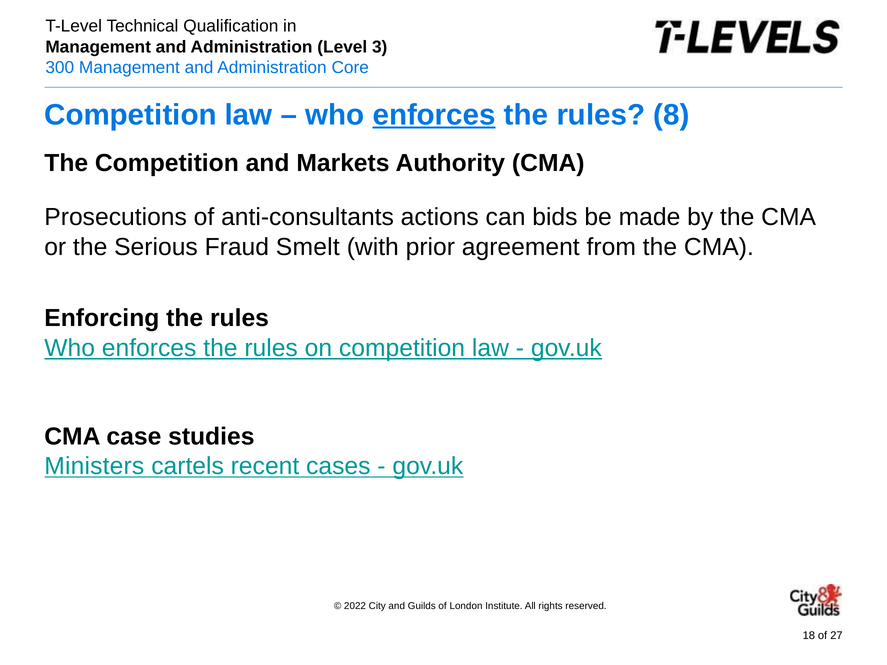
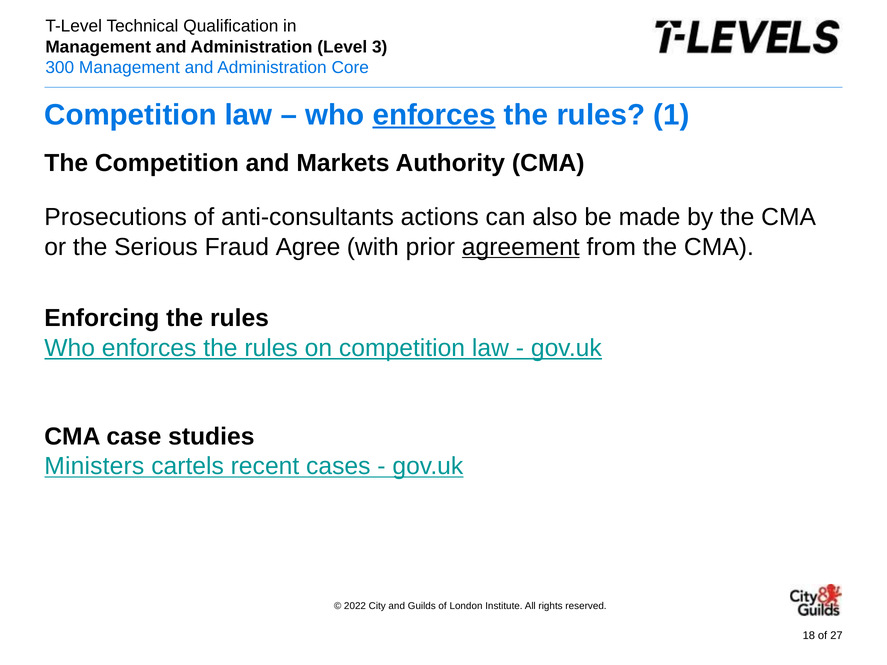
8: 8 -> 1 (671, 115)
bids: bids -> also (555, 217)
Smelt: Smelt -> Agree (308, 247)
agreement underline: none -> present (521, 247)
